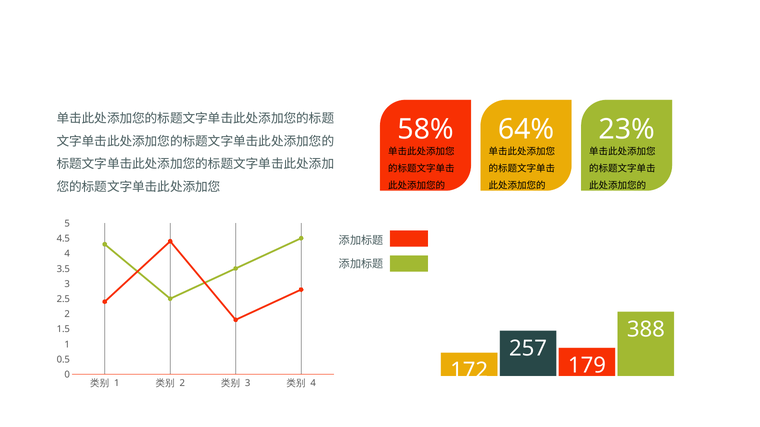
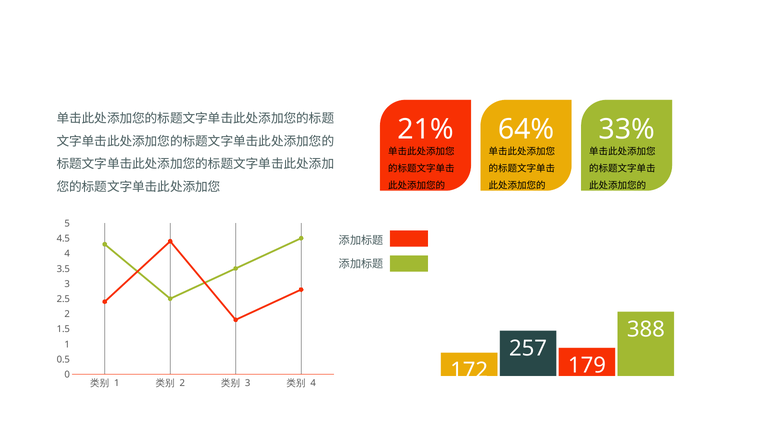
58%: 58% -> 21% (425, 129)
23%: 23% -> 33% (627, 129)
